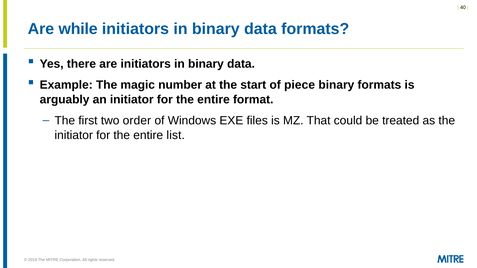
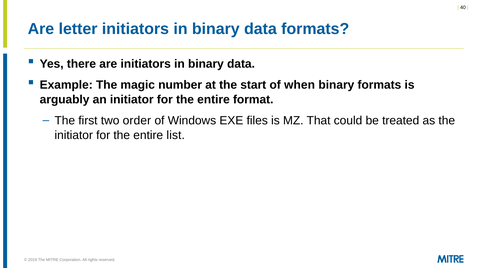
while: while -> letter (78, 29)
piece: piece -> when (300, 85)
